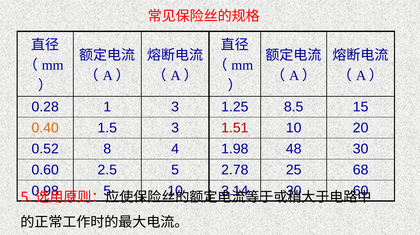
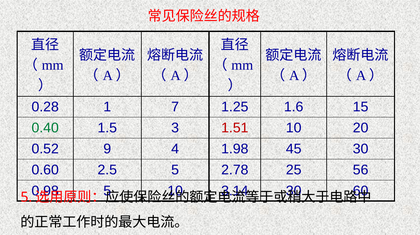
1 3: 3 -> 7 (175, 107)
8.5: 8.5 -> 1.6 (294, 107)
0.40 colour: orange -> green (45, 128)
8: 8 -> 9 (107, 149)
48: 48 -> 45 (294, 149)
68: 68 -> 56 (361, 170)
